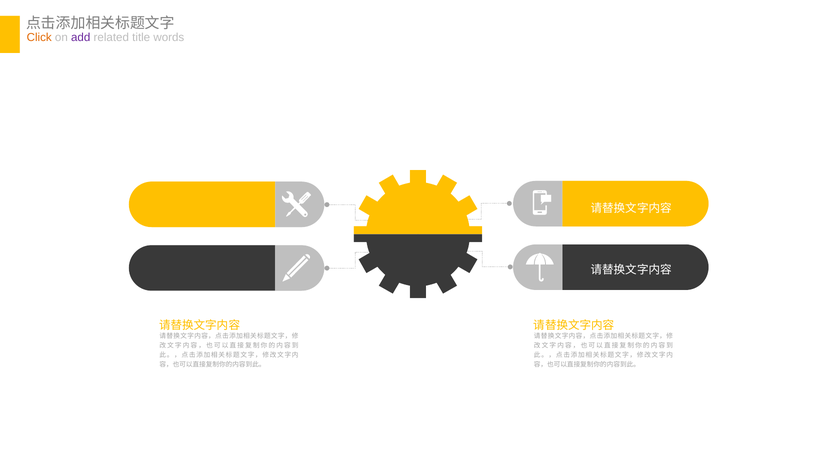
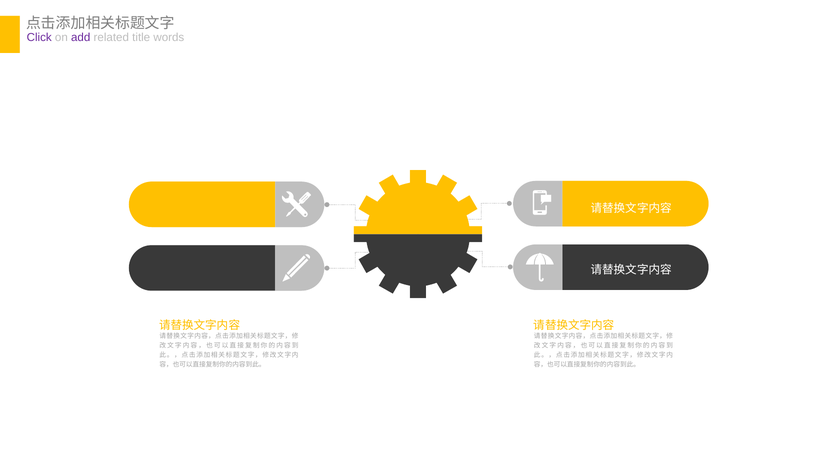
Click colour: orange -> purple (39, 37)
